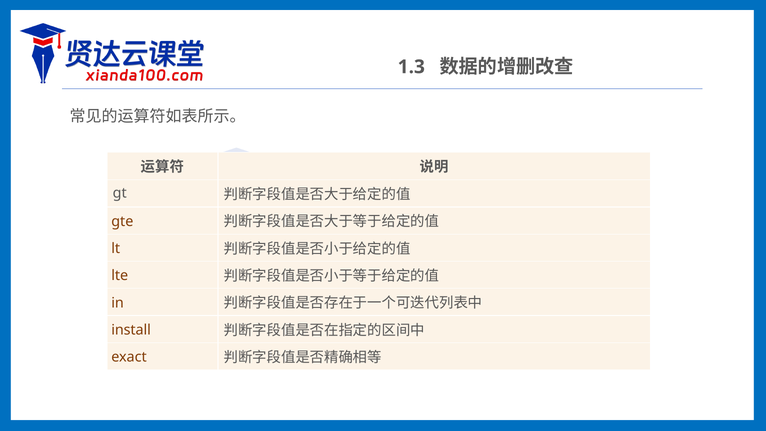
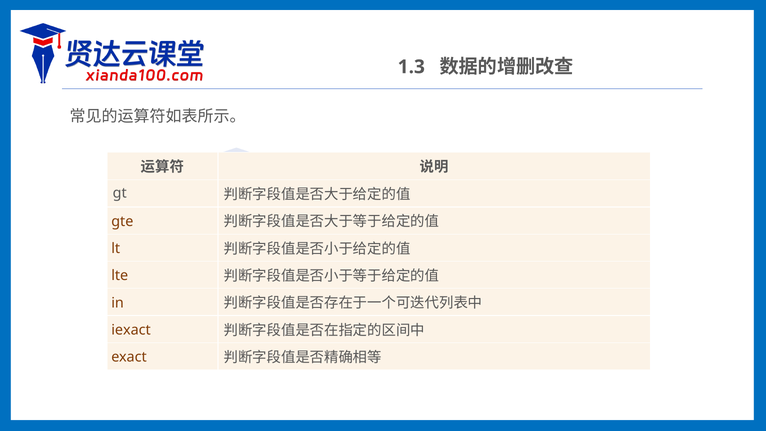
install: install -> iexact (131, 330)
